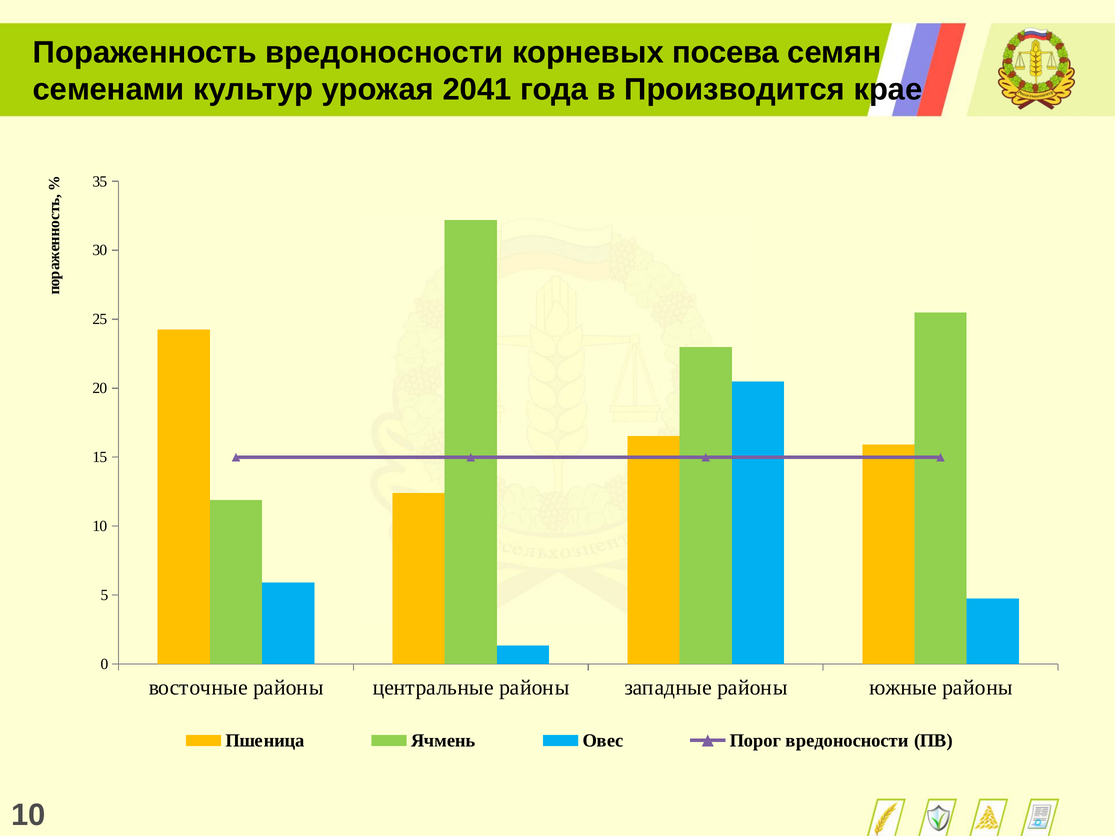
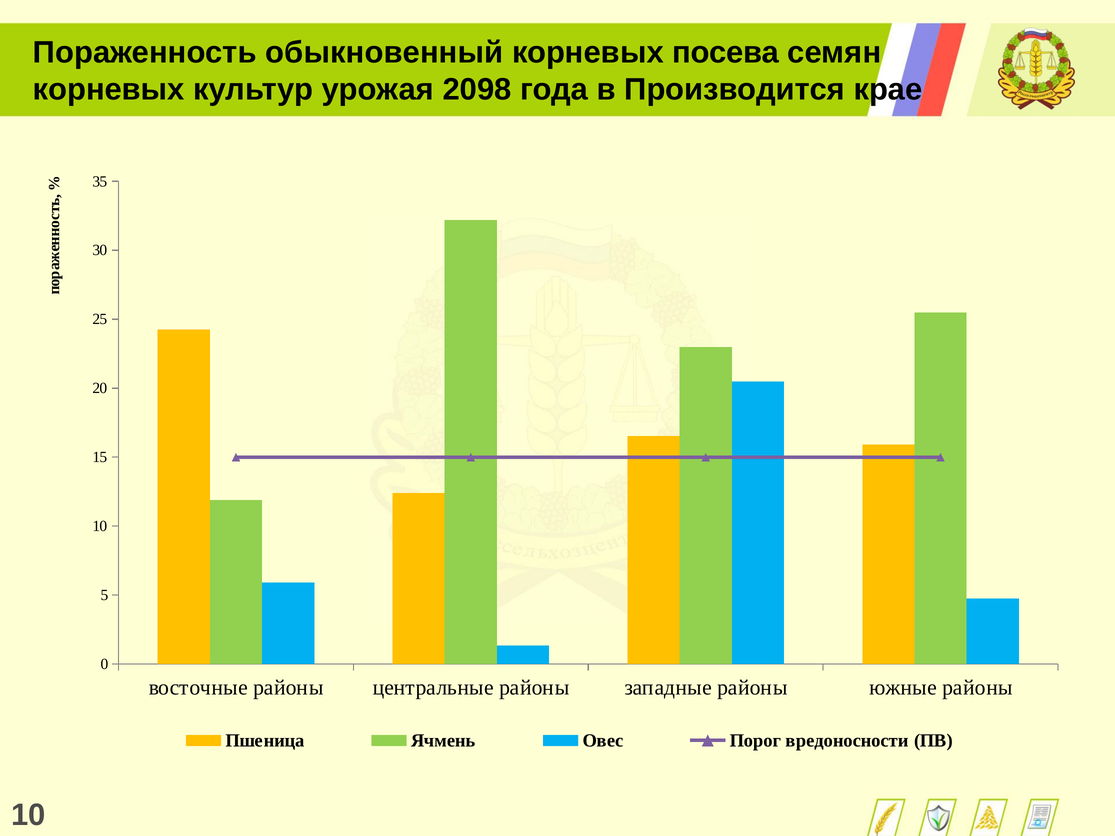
Пораженность вредоносности: вредоносности -> обыкновенный (384, 52)
семенами: семенами -> корневых (109, 90)
2041: 2041 -> 2098 (477, 90)
